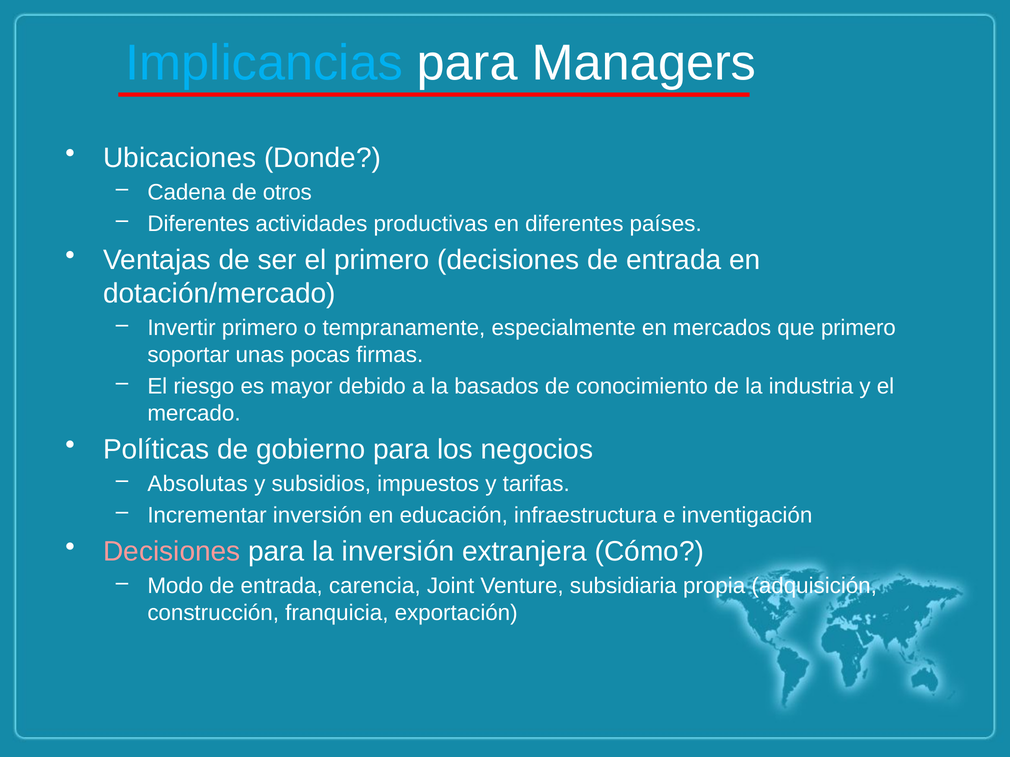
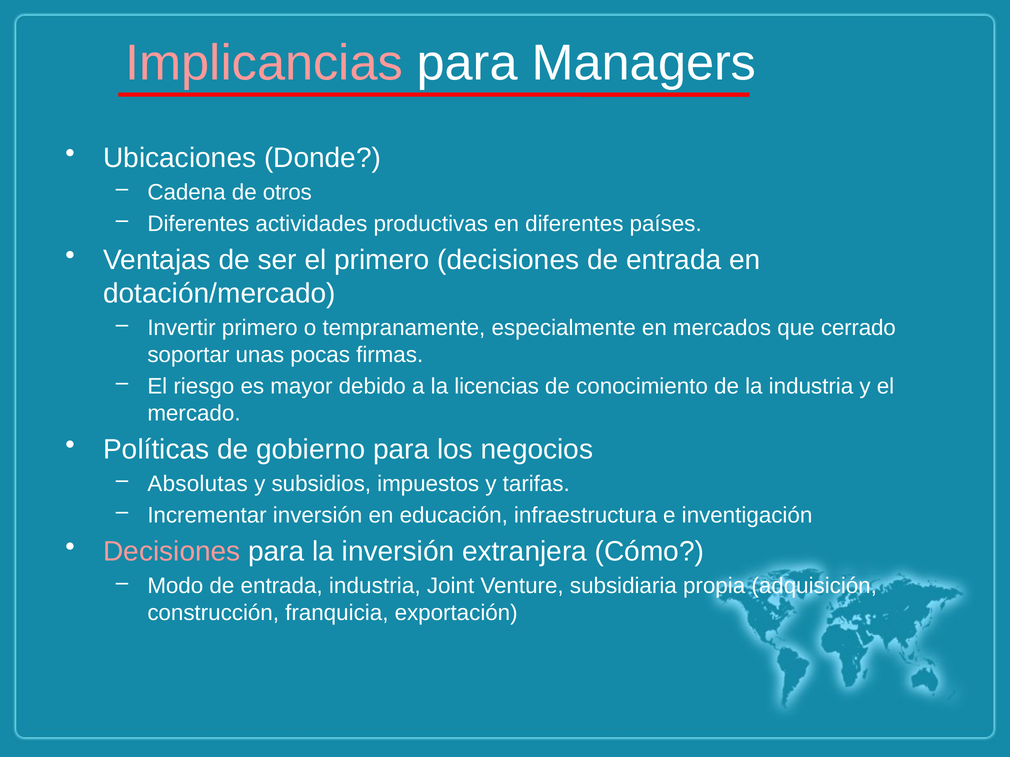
Implicancias colour: light blue -> pink (264, 63)
que primero: primero -> cerrado (858, 328)
basados: basados -> licencias (497, 386)
entrada carencia: carencia -> industria (375, 586)
